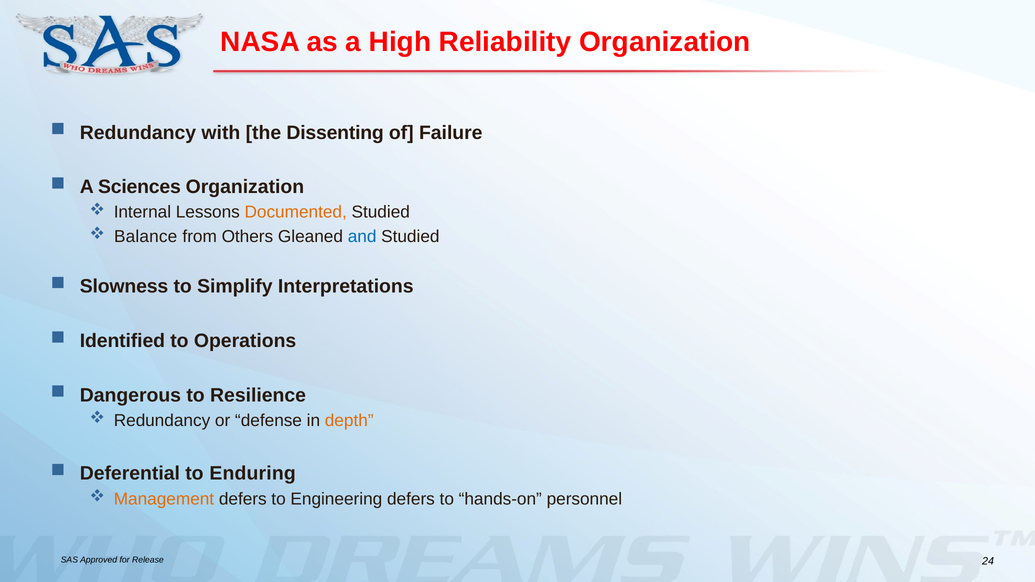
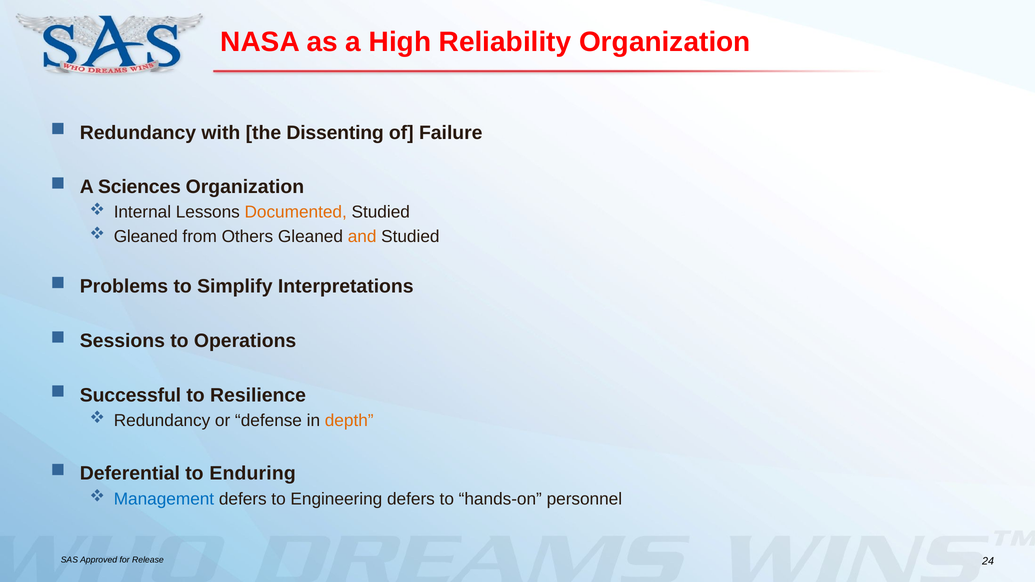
Balance: Balance -> Gleaned (146, 236)
and colour: blue -> orange (362, 236)
Slowness: Slowness -> Problems (124, 287)
Identified: Identified -> Sessions (122, 341)
Dangerous: Dangerous -> Successful (130, 395)
Management colour: orange -> blue (164, 499)
